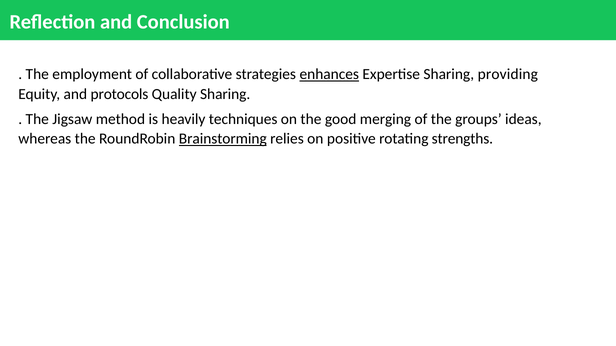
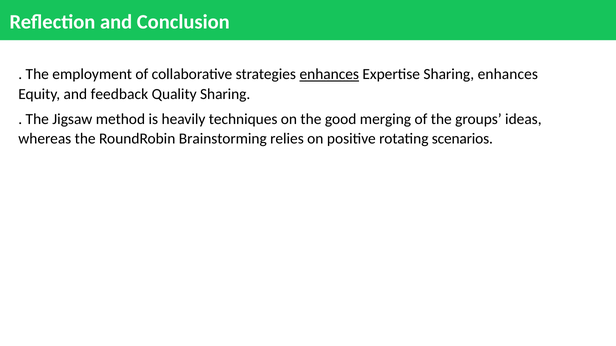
Sharing providing: providing -> enhances (508, 75)
protocols: protocols -> feedback (119, 94)
Brainstorming underline: present -> none (223, 139)
strengths: strengths -> scenarios (462, 139)
